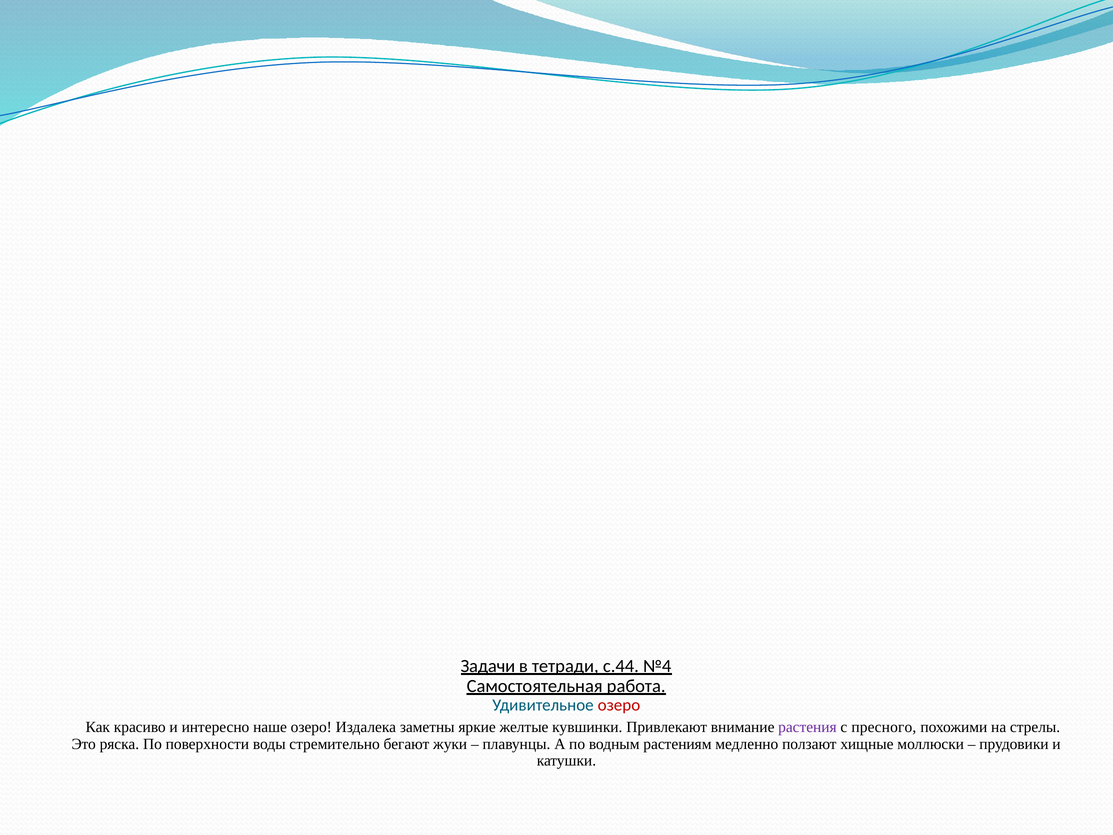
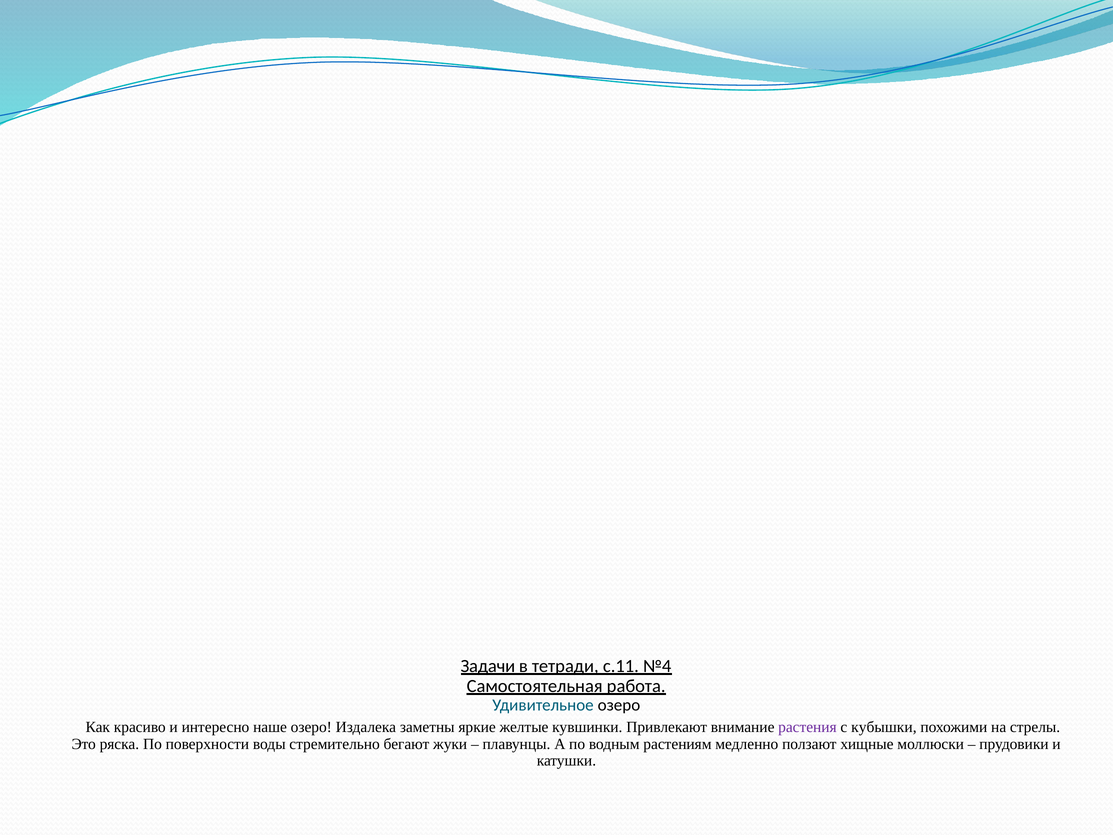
с.44: с.44 -> с.11 (621, 666)
озеро colour: red -> black (619, 705)
пресного: пресного -> кубышки (884, 727)
